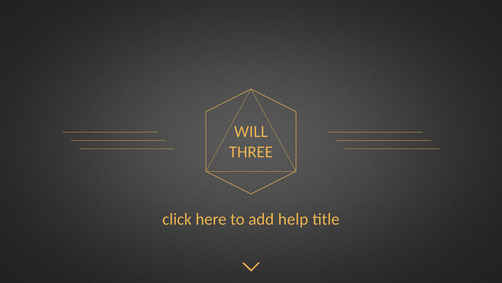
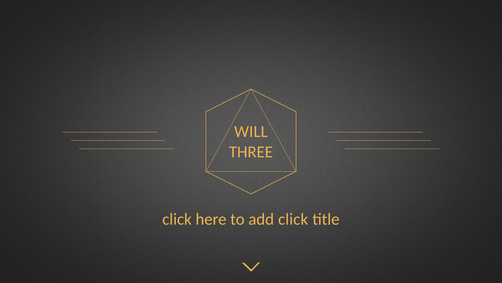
add help: help -> click (293, 219)
